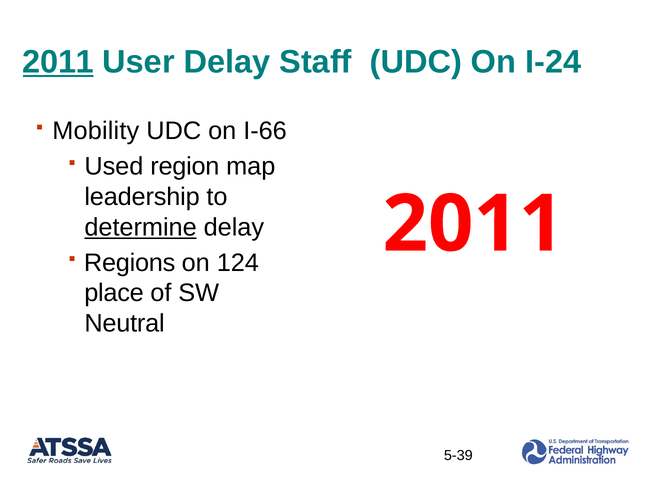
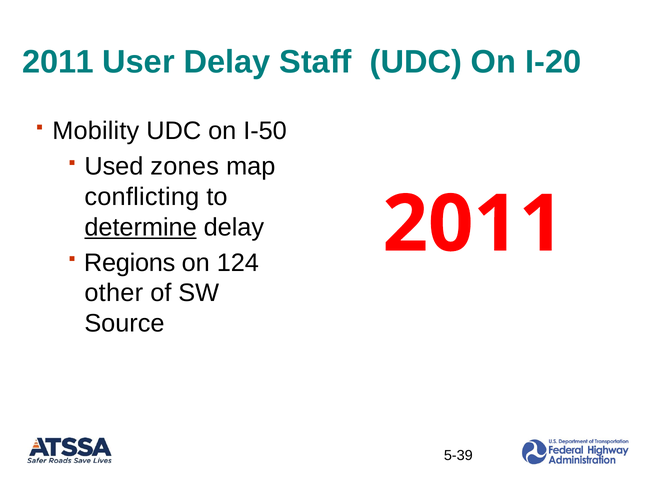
2011 underline: present -> none (58, 62)
I-24: I-24 -> I-20 (553, 62)
I-66: I-66 -> I-50 (265, 131)
region: region -> zones (185, 167)
leadership: leadership -> conflicting (142, 197)
place: place -> other (114, 293)
Neutral: Neutral -> Source (124, 324)
